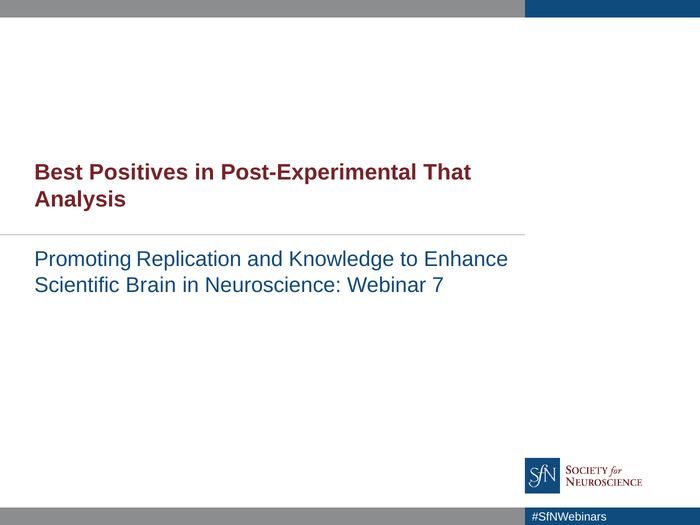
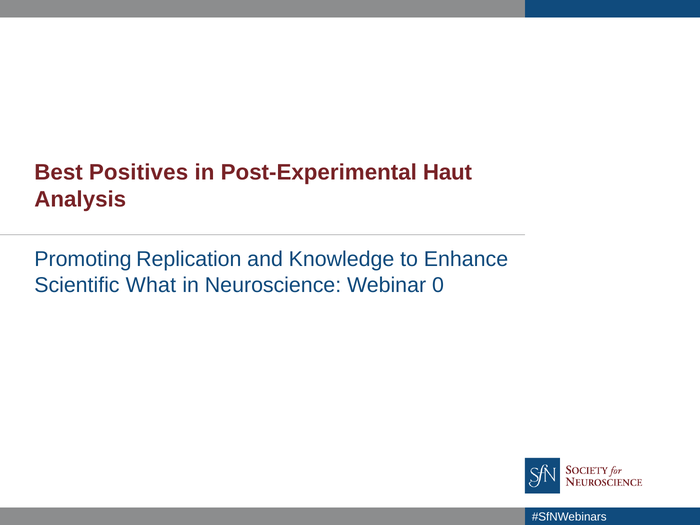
That: That -> Haut (447, 172)
Brain: Brain -> What (151, 285)
7: 7 -> 0 (438, 285)
